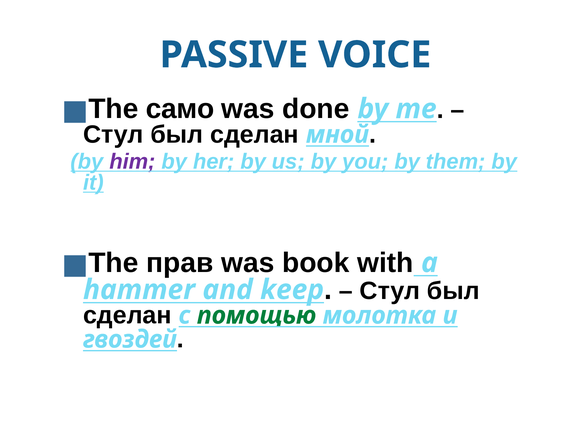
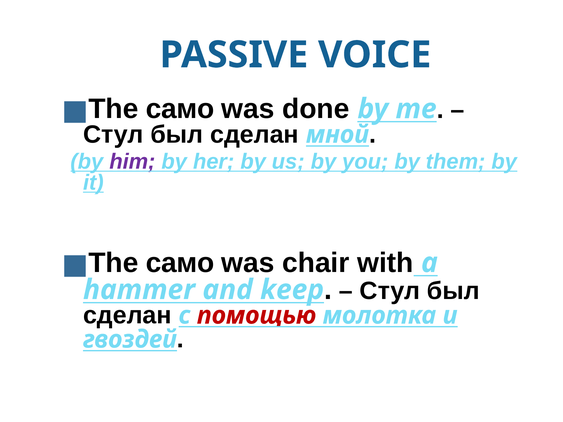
прав: прав -> само (180, 263)
book: book -> chair (316, 263)
помощью colour: green -> red (257, 316)
